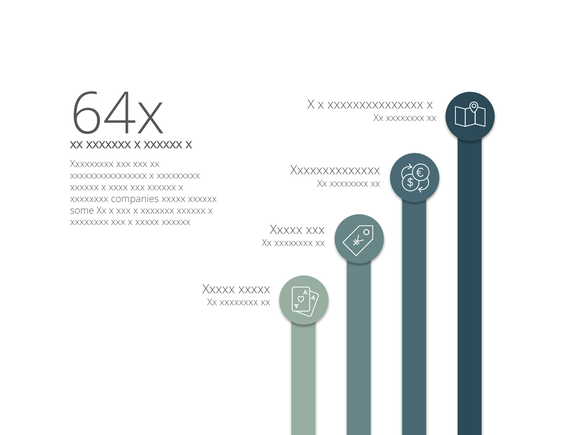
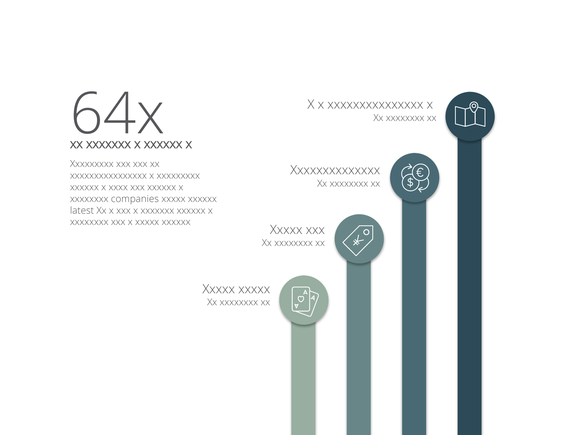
some: some -> latest (82, 211)
